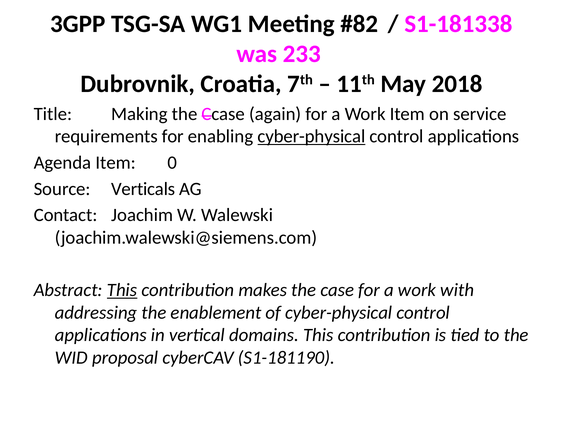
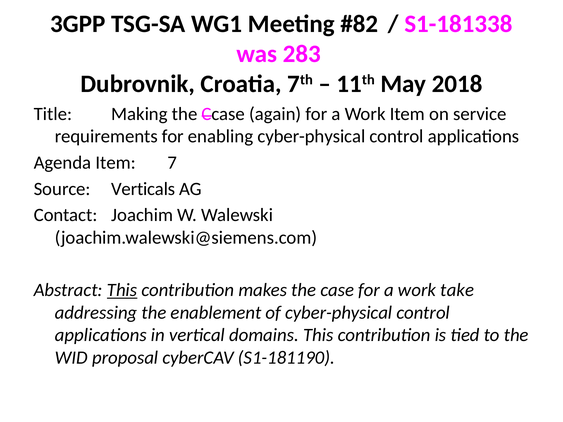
233: 233 -> 283 (302, 54)
cyber-physical underline: present -> none (311, 136)
0: 0 -> 7 (172, 163)
with: with -> take (457, 290)
